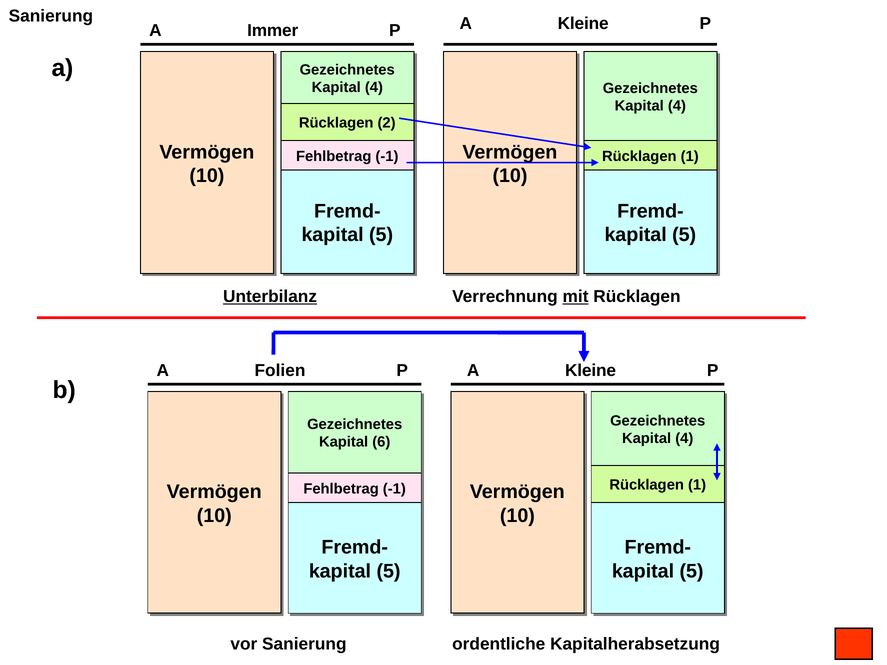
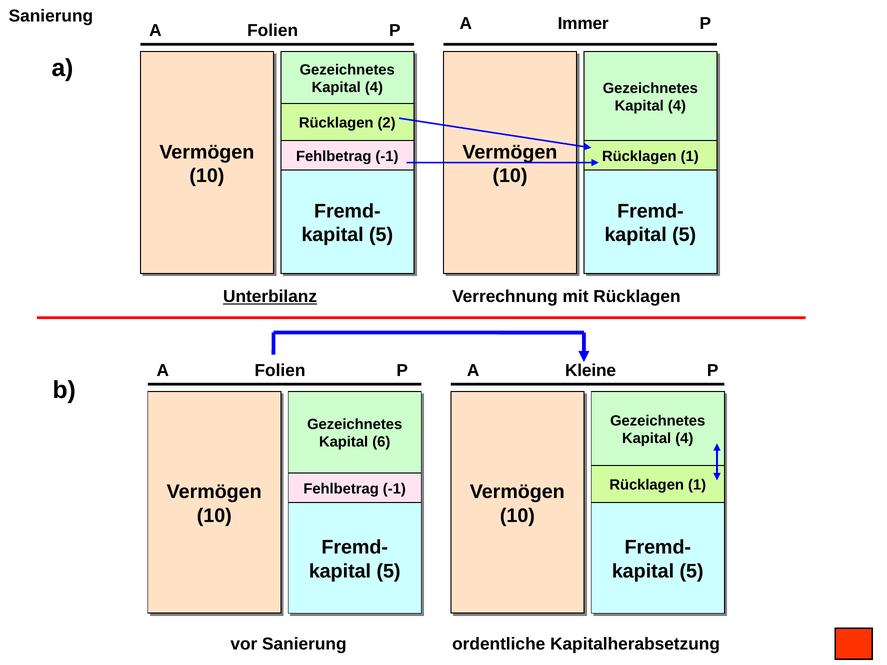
Kleine: Kleine -> Immer (583, 23)
Immer: Immer -> Folien (273, 31)
mit underline: present -> none (576, 297)
